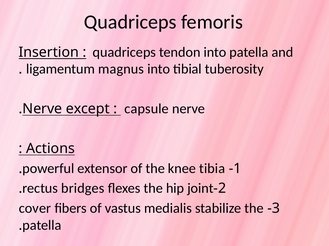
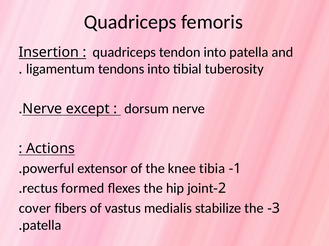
magnus: magnus -> tendons (121, 69)
capsule: capsule -> dorsum (147, 109)
bridges: bridges -> formed (83, 189)
